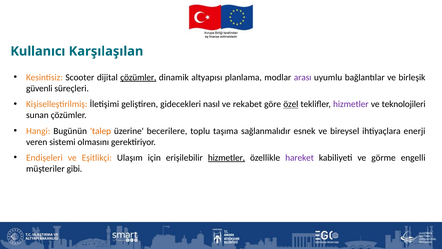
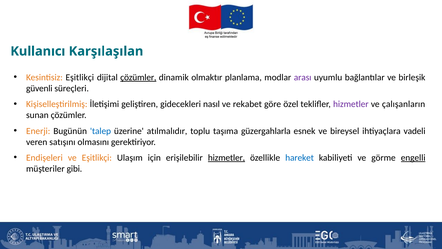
Kesintisiz Scooter: Scooter -> Eşitlikçi (80, 77)
altyapısı: altyapısı -> olmaktır (207, 77)
özel underline: present -> none (291, 104)
teknolojileri: teknolojileri -> çalışanların (404, 104)
Hangi: Hangi -> Enerji (38, 131)
talep colour: orange -> blue (101, 131)
becerilere: becerilere -> atılmalıdır (167, 131)
sağlanmalıdır: sağlanmalıdır -> güzergahlarla (266, 131)
enerji: enerji -> vadeli (415, 131)
sistemi: sistemi -> satışını (62, 142)
hareket colour: purple -> blue (300, 157)
engelli underline: none -> present (413, 157)
